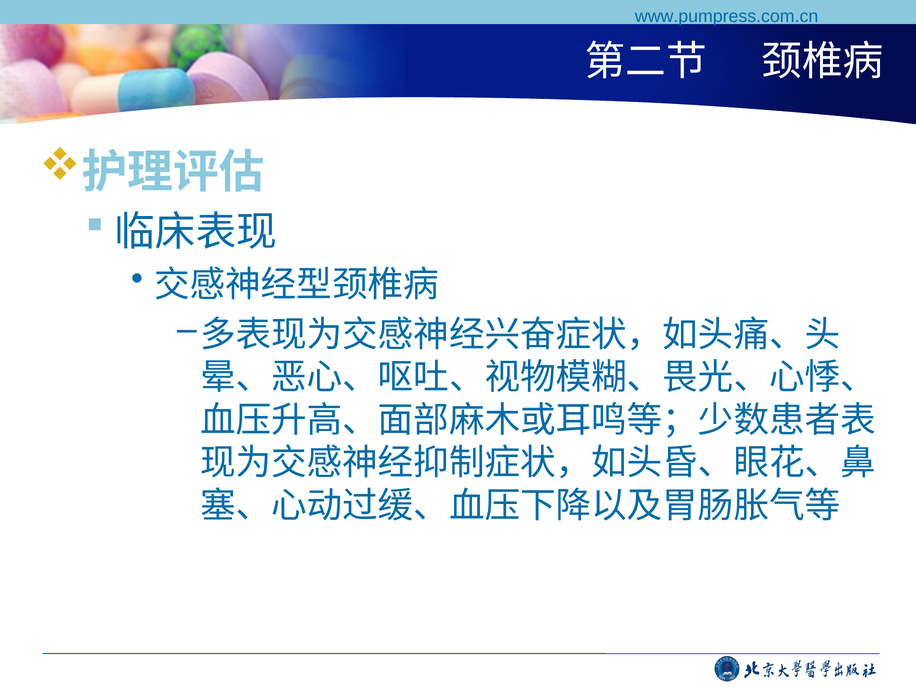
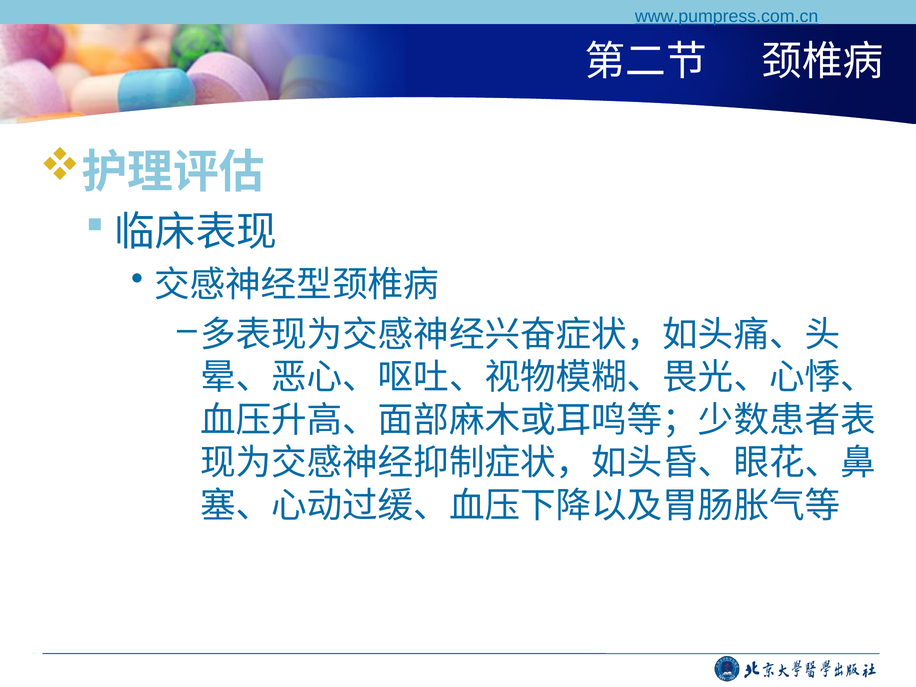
www.pumpress.com.cn underline: none -> present (727, 16)
